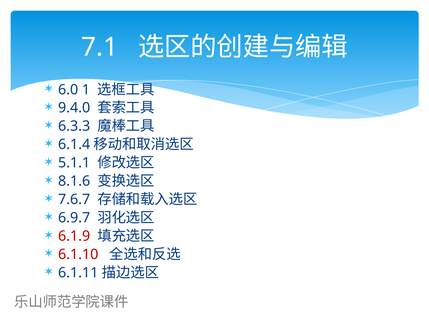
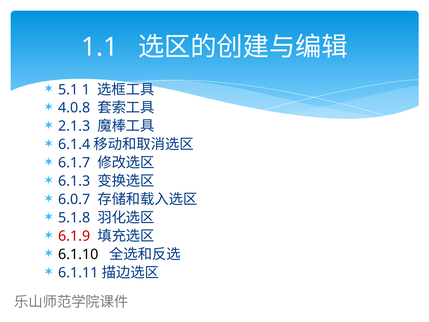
7.1: 7.1 -> 1.1 (100, 47)
6.0: 6.0 -> 5.1 (68, 90)
9.4.0: 9.4.0 -> 4.0.8 (74, 108)
6.3.3: 6.3.3 -> 2.1.3 (74, 126)
5.1.1: 5.1.1 -> 6.1.7 (74, 163)
8.1.6: 8.1.6 -> 6.1.3 (74, 181)
7.6.7: 7.6.7 -> 6.0.7 (74, 199)
6.9.7: 6.9.7 -> 5.1.8 (74, 218)
6.1.10 colour: red -> black (78, 254)
